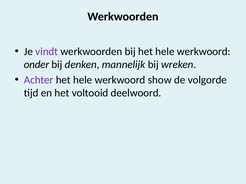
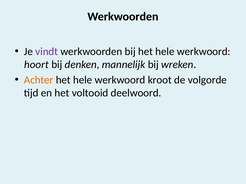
onder: onder -> hoort (36, 65)
Achter colour: purple -> orange (39, 80)
show: show -> kroot (160, 80)
